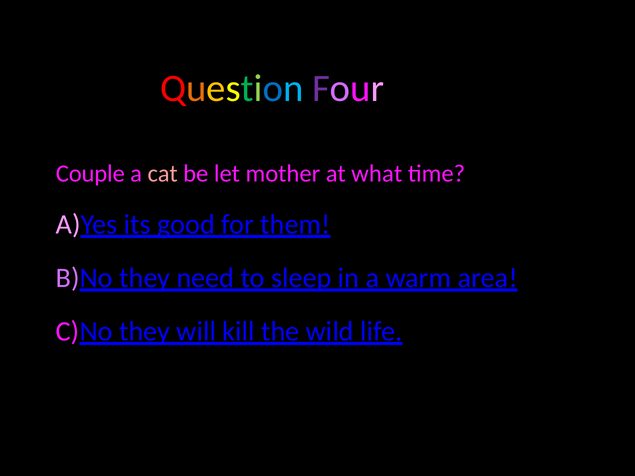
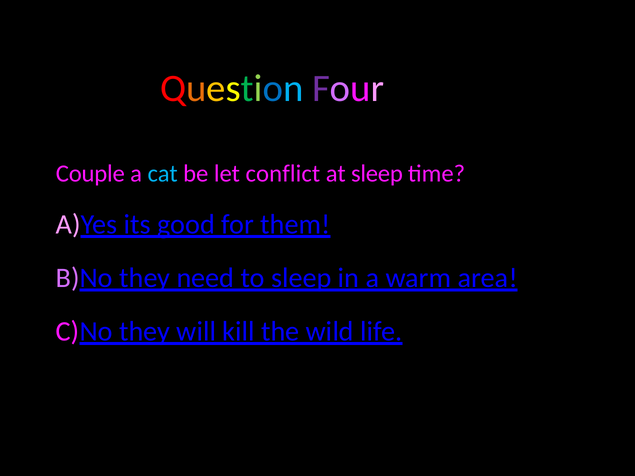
cat colour: pink -> light blue (163, 173)
mother: mother -> conflict (283, 173)
at what: what -> sleep (377, 173)
